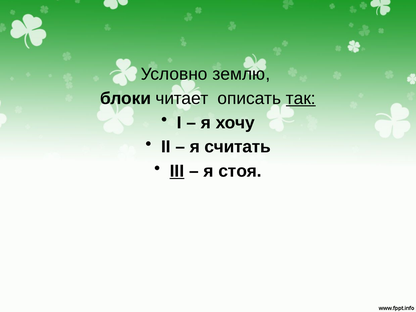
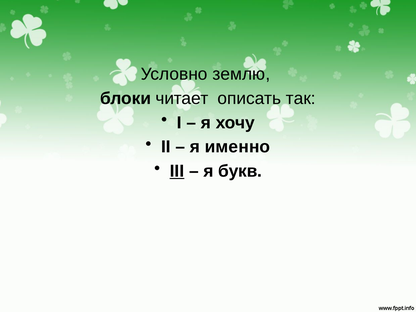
так underline: present -> none (301, 98)
считать: считать -> именно (238, 147)
стоя: стоя -> букв (240, 171)
